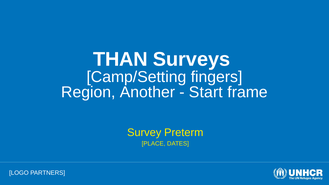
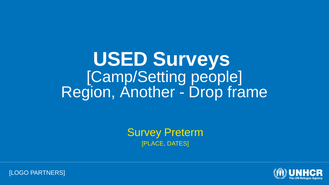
THAN: THAN -> USED (120, 59)
fingers: fingers -> people (217, 77)
Start: Start -> Drop (206, 92)
